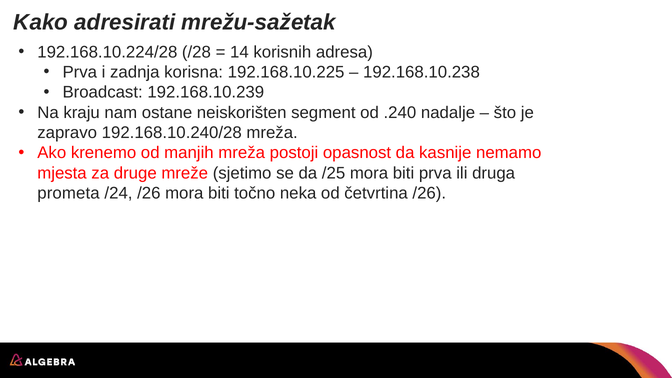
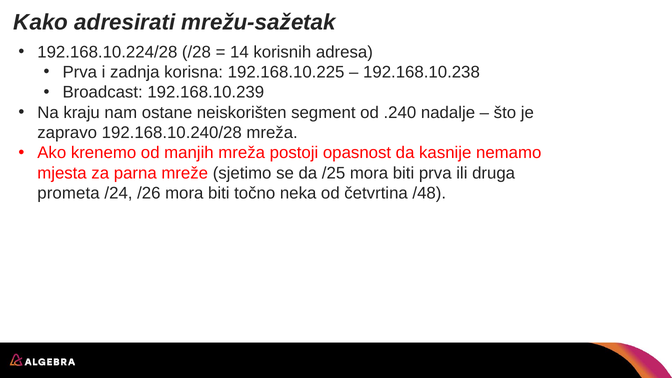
druge: druge -> parna (135, 173)
četvrtina /26: /26 -> /48 (429, 193)
